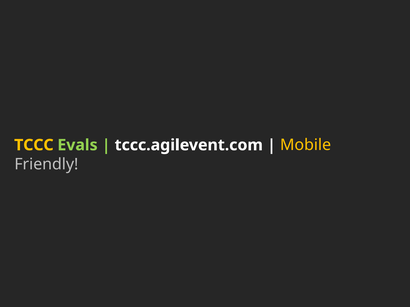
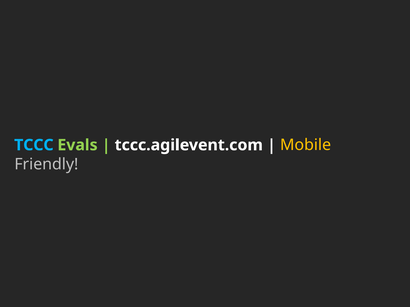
TCCC colour: yellow -> light blue (34, 145)
